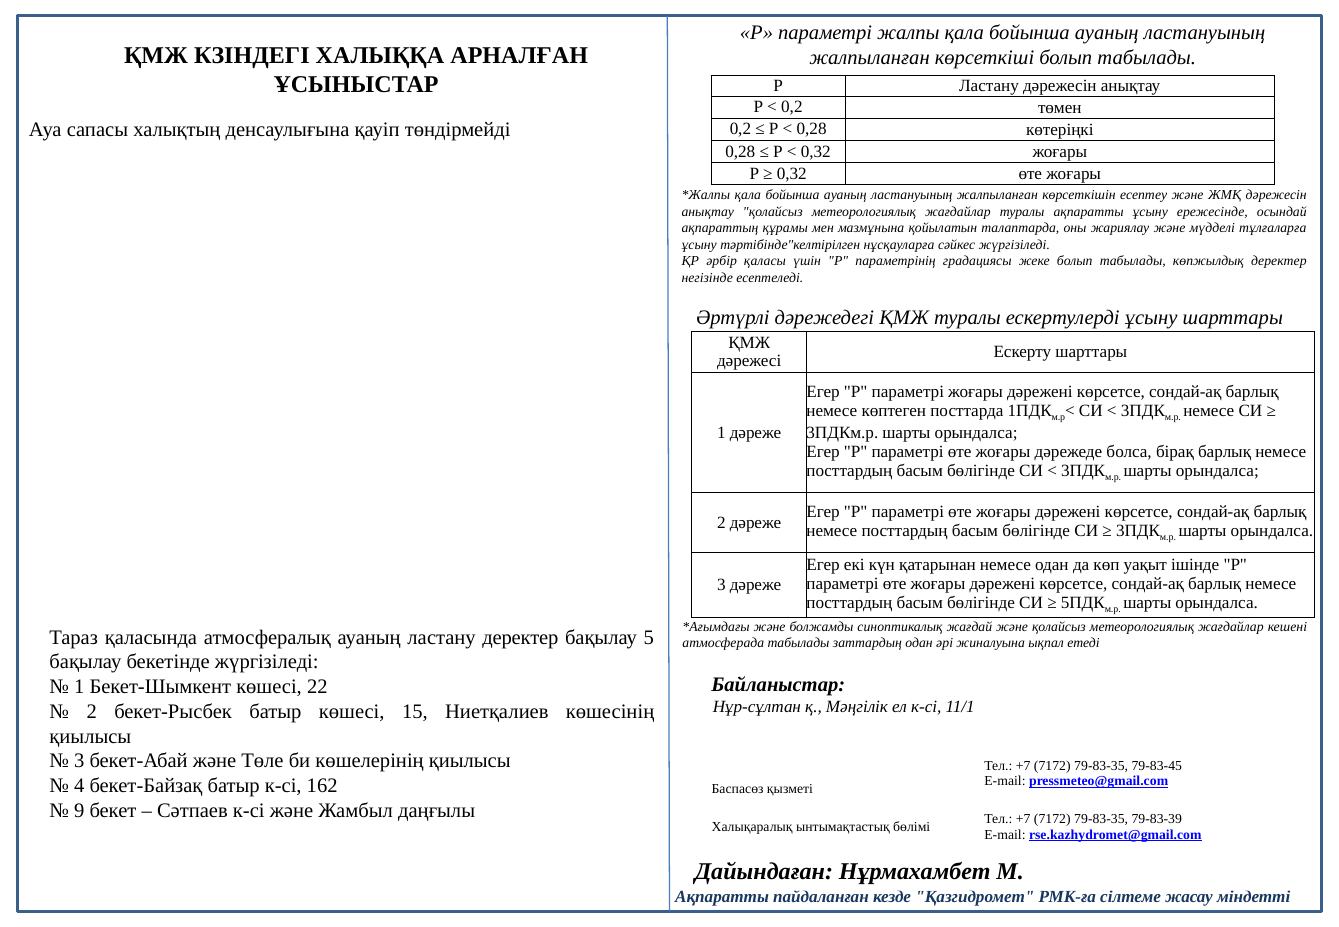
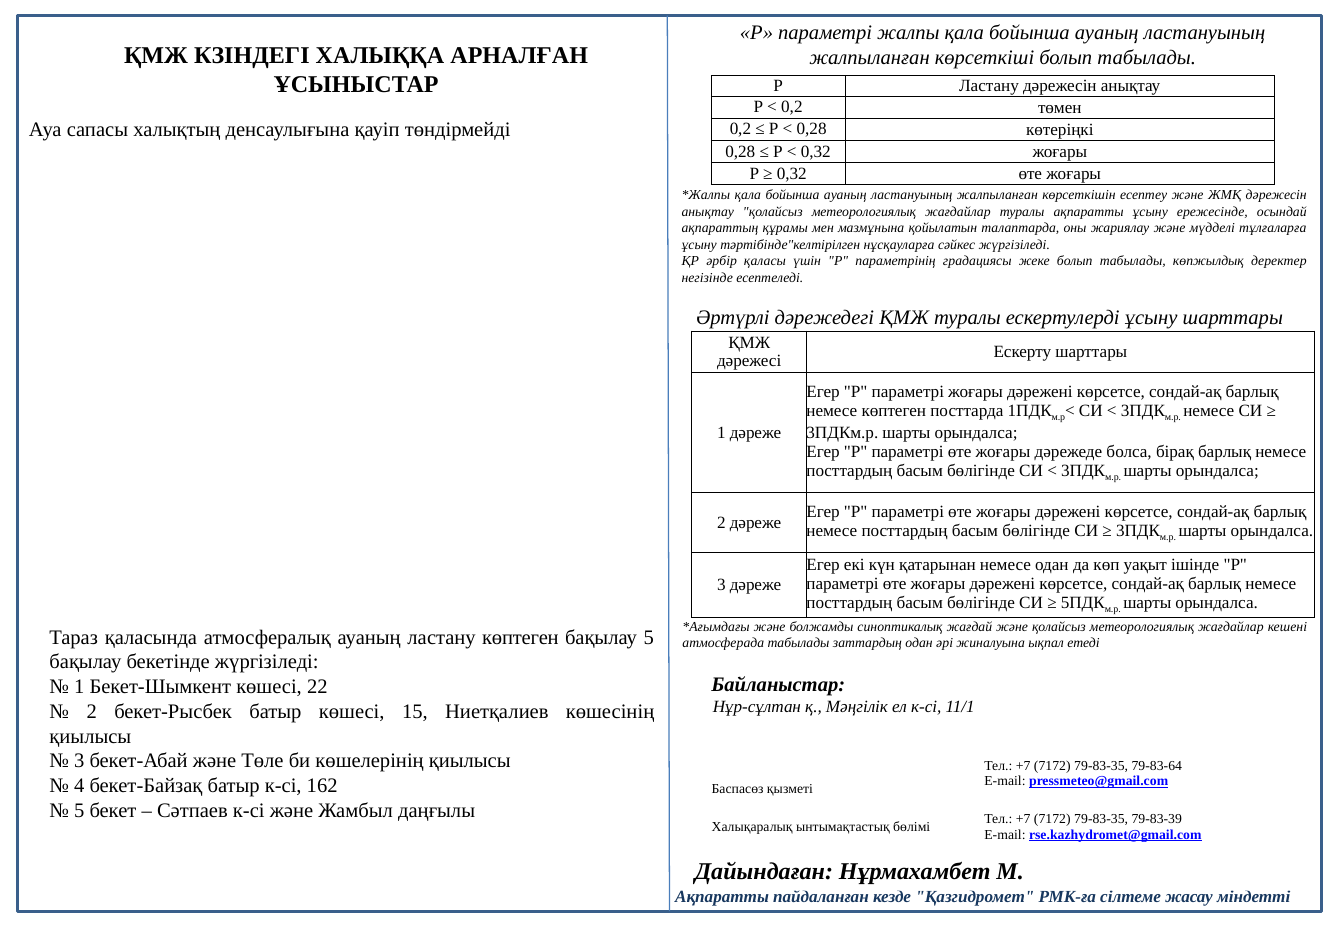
ластану деректер: деректер -> көптеген (520, 637)
79-83-45: 79-83-45 -> 79-83-64 (1157, 766)
9: 9 -> 5 (79, 811)
